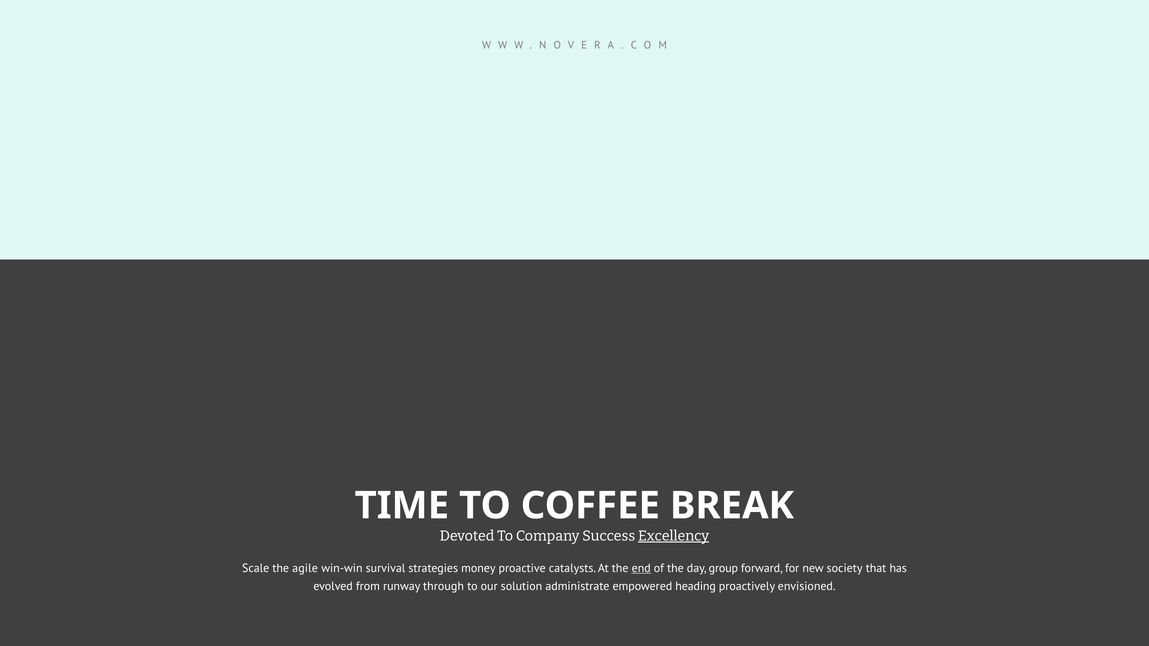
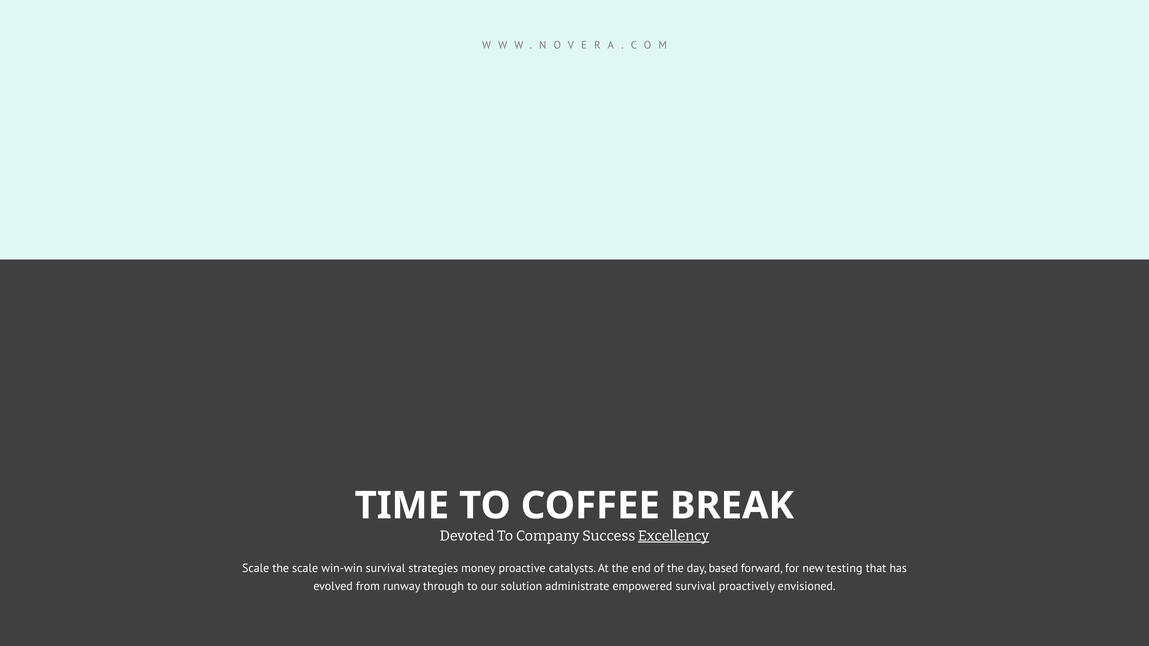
the agile: agile -> scale (305, 568)
end underline: present -> none (641, 568)
group: group -> based (723, 568)
society: society -> testing (845, 568)
empowered heading: heading -> survival (696, 586)
